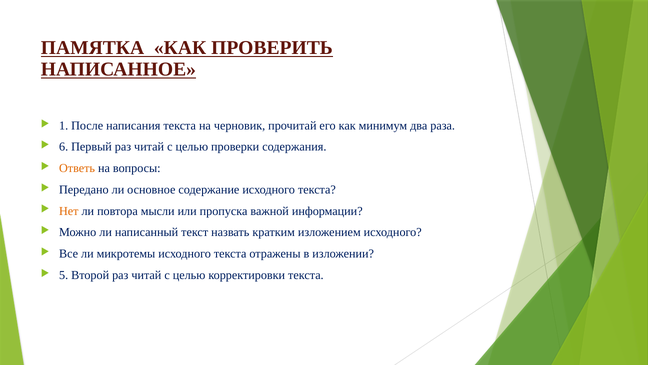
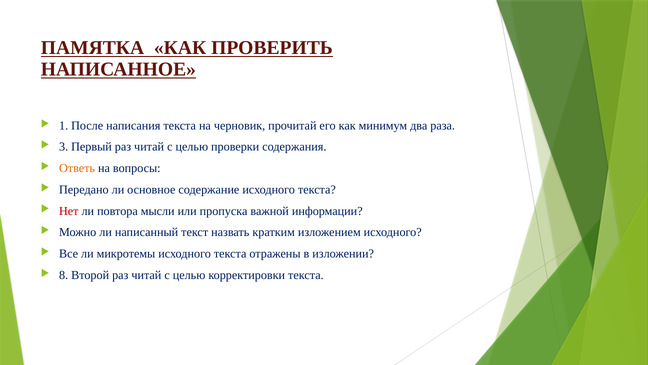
6: 6 -> 3 (64, 147)
Нет colour: orange -> red (69, 211)
5: 5 -> 8 (64, 275)
